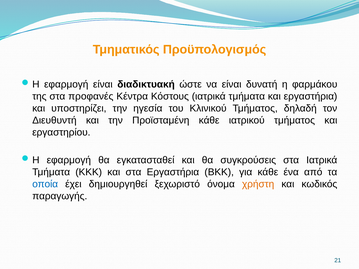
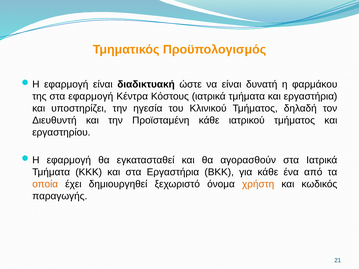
στα προφανές: προφανές -> εφαρμογή (91, 96)
συγκρούσεις: συγκρούσεις -> αγορασθούν (248, 160)
οποία colour: blue -> orange (45, 184)
